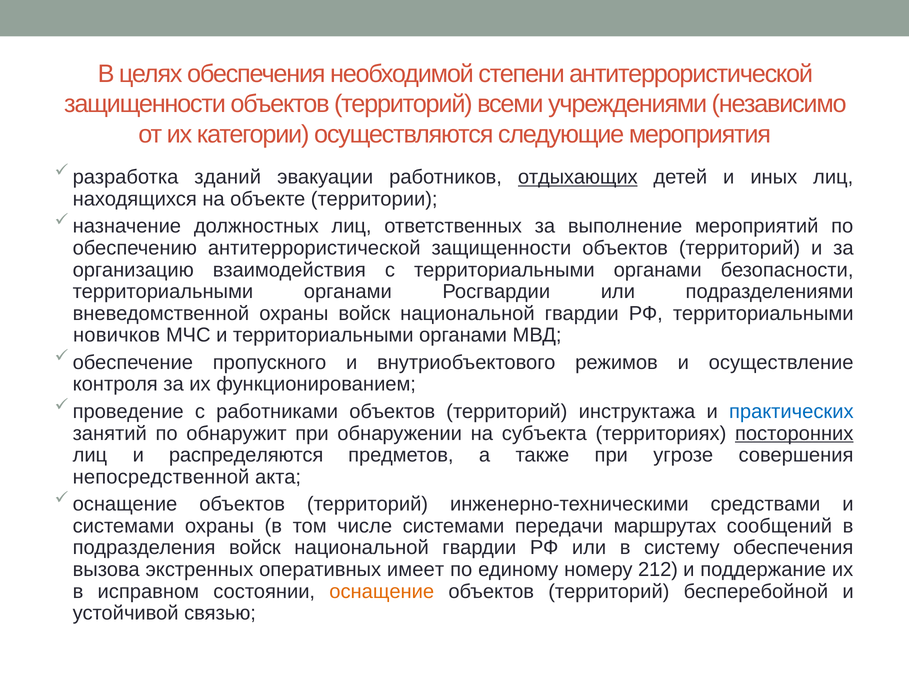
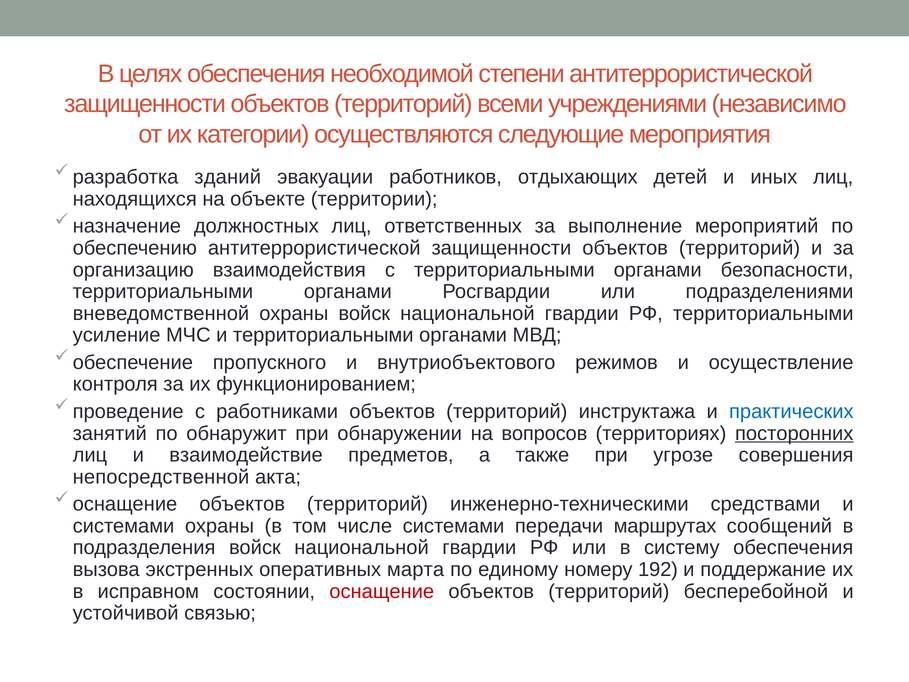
отдыхающих underline: present -> none (578, 177)
новичков: новичков -> усиление (117, 335)
субъекта: субъекта -> вопросов (544, 433)
распределяются: распределяются -> взаимодействие (246, 455)
имеет: имеет -> марта (416, 569)
212: 212 -> 192 (658, 569)
оснащение colour: orange -> red (382, 591)
